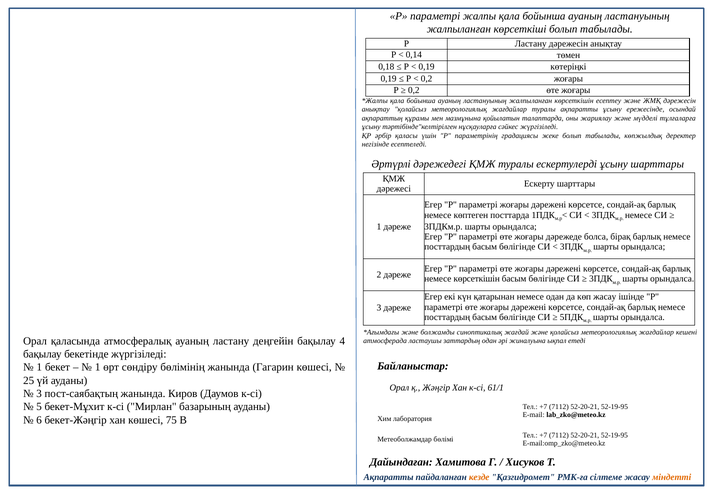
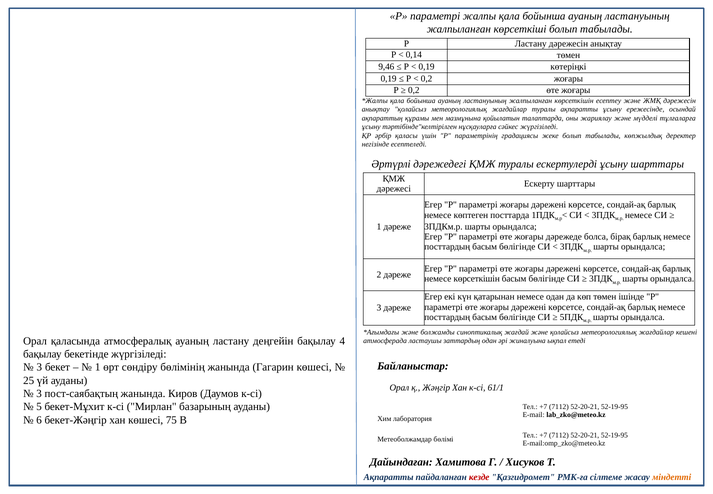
0,18: 0,18 -> 9,46 (386, 67)
көп жасау: жасау -> төмен (605, 297)
1: 1 -> 3 (39, 367)
кезде colour: orange -> red (479, 477)
